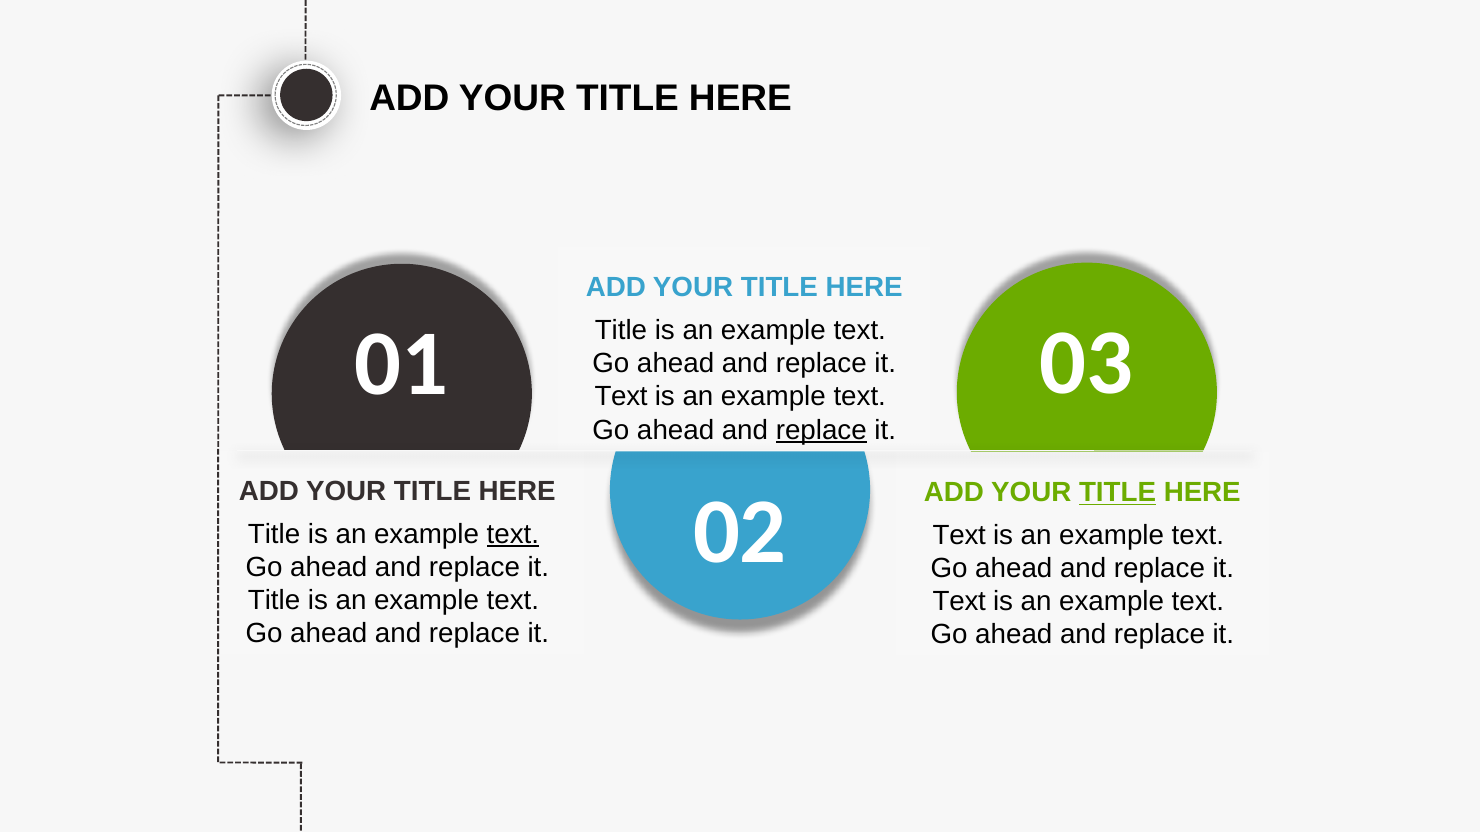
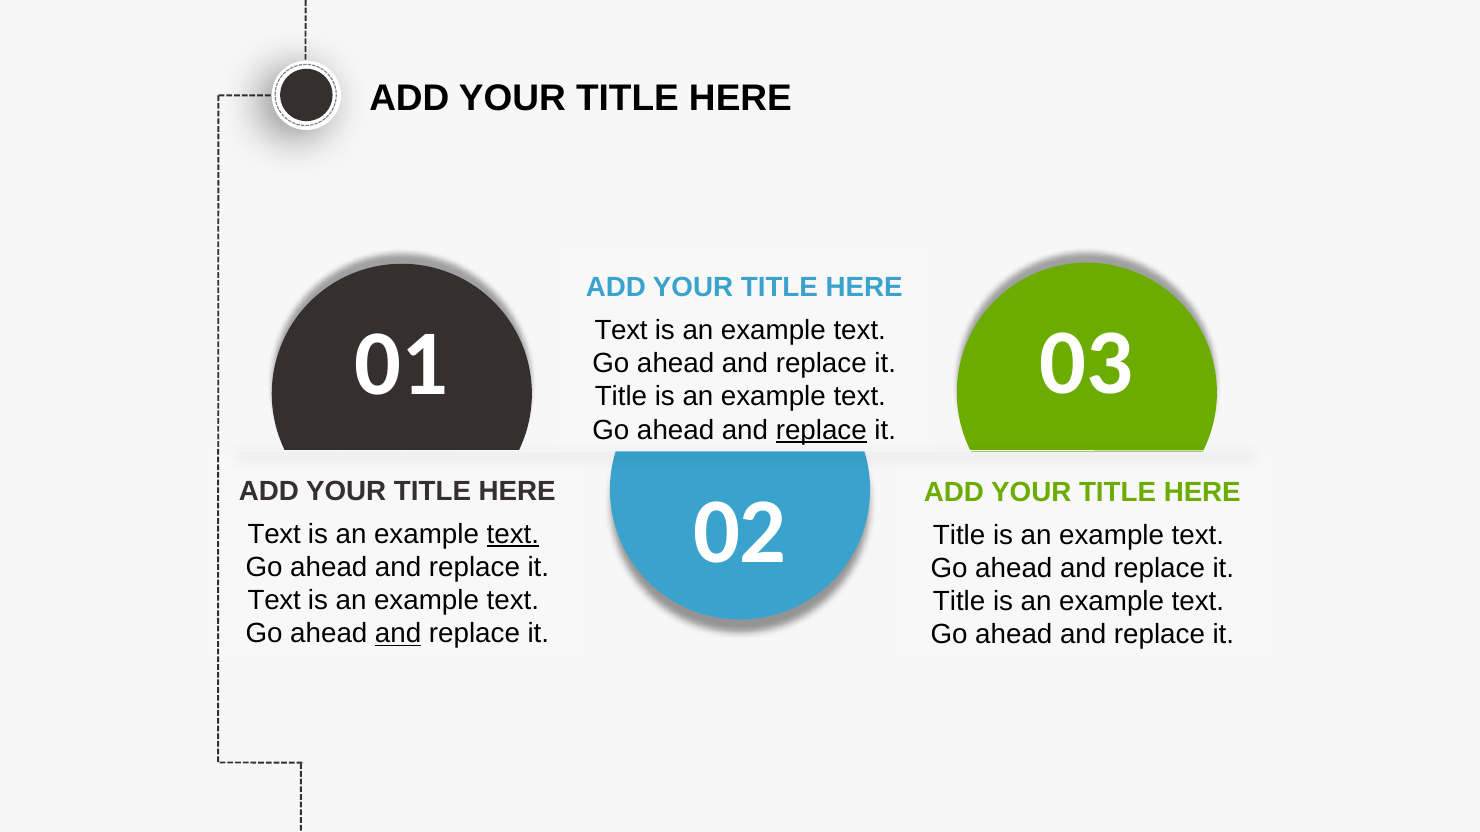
Title: Title -> Text (621, 330)
Text: Text -> Title (621, 397)
TITLE underline: present -> none (1118, 493)
Title: Title -> Text (274, 534)
Text: Text -> Title (959, 535)
Title: Title -> Text (274, 601)
Text: Text -> Title (959, 602)
and underline: none -> present (398, 634)
